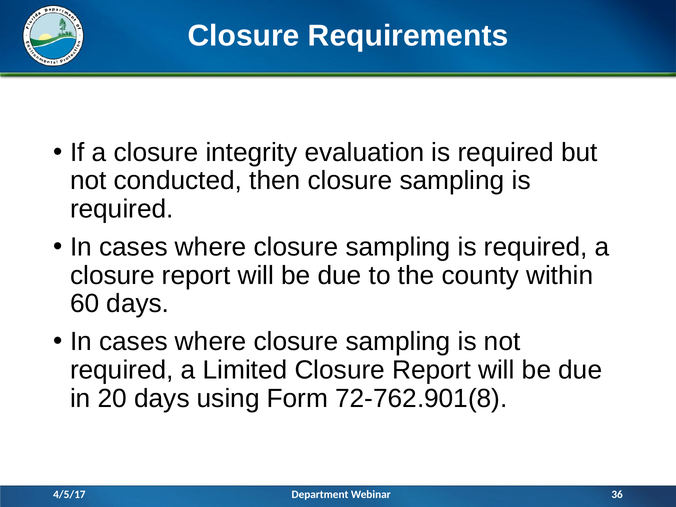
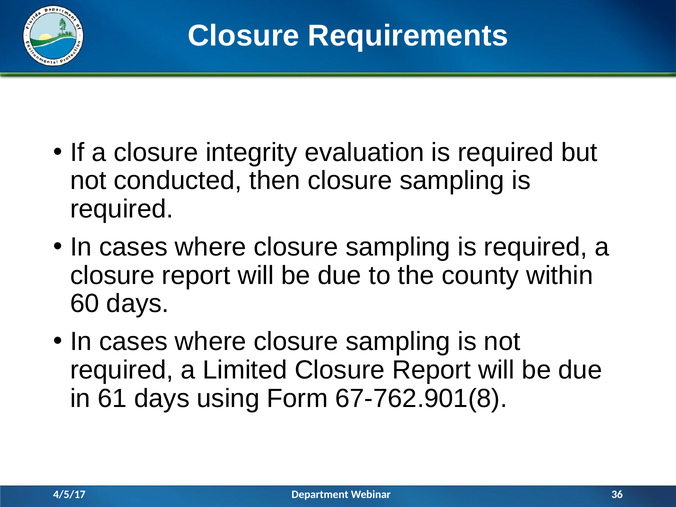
20: 20 -> 61 (112, 398)
72-762.901(8: 72-762.901(8 -> 67-762.901(8 (421, 398)
